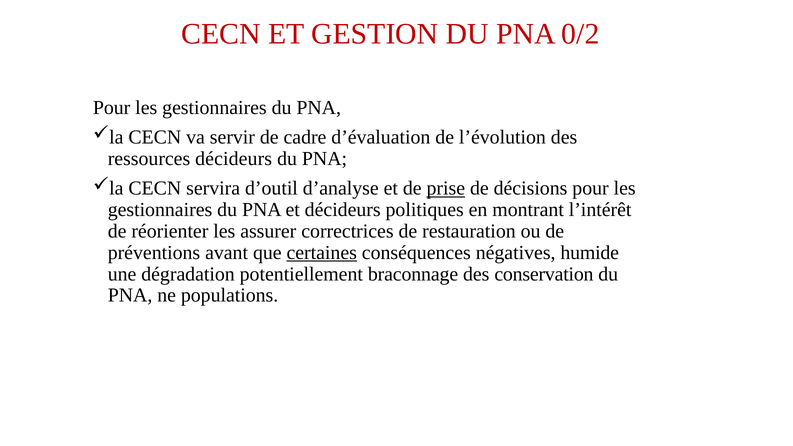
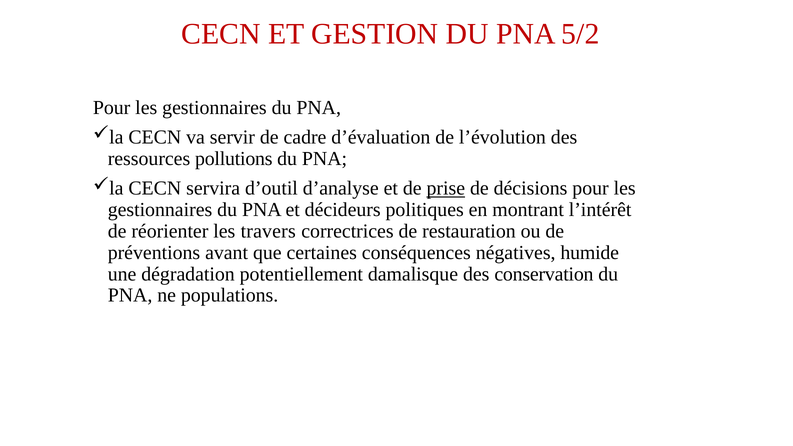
0/2: 0/2 -> 5/2 (580, 34)
ressources décideurs: décideurs -> pollutions (234, 159)
assurer: assurer -> travers (268, 231)
certaines underline: present -> none (322, 253)
braconnage: braconnage -> damalisque (413, 274)
